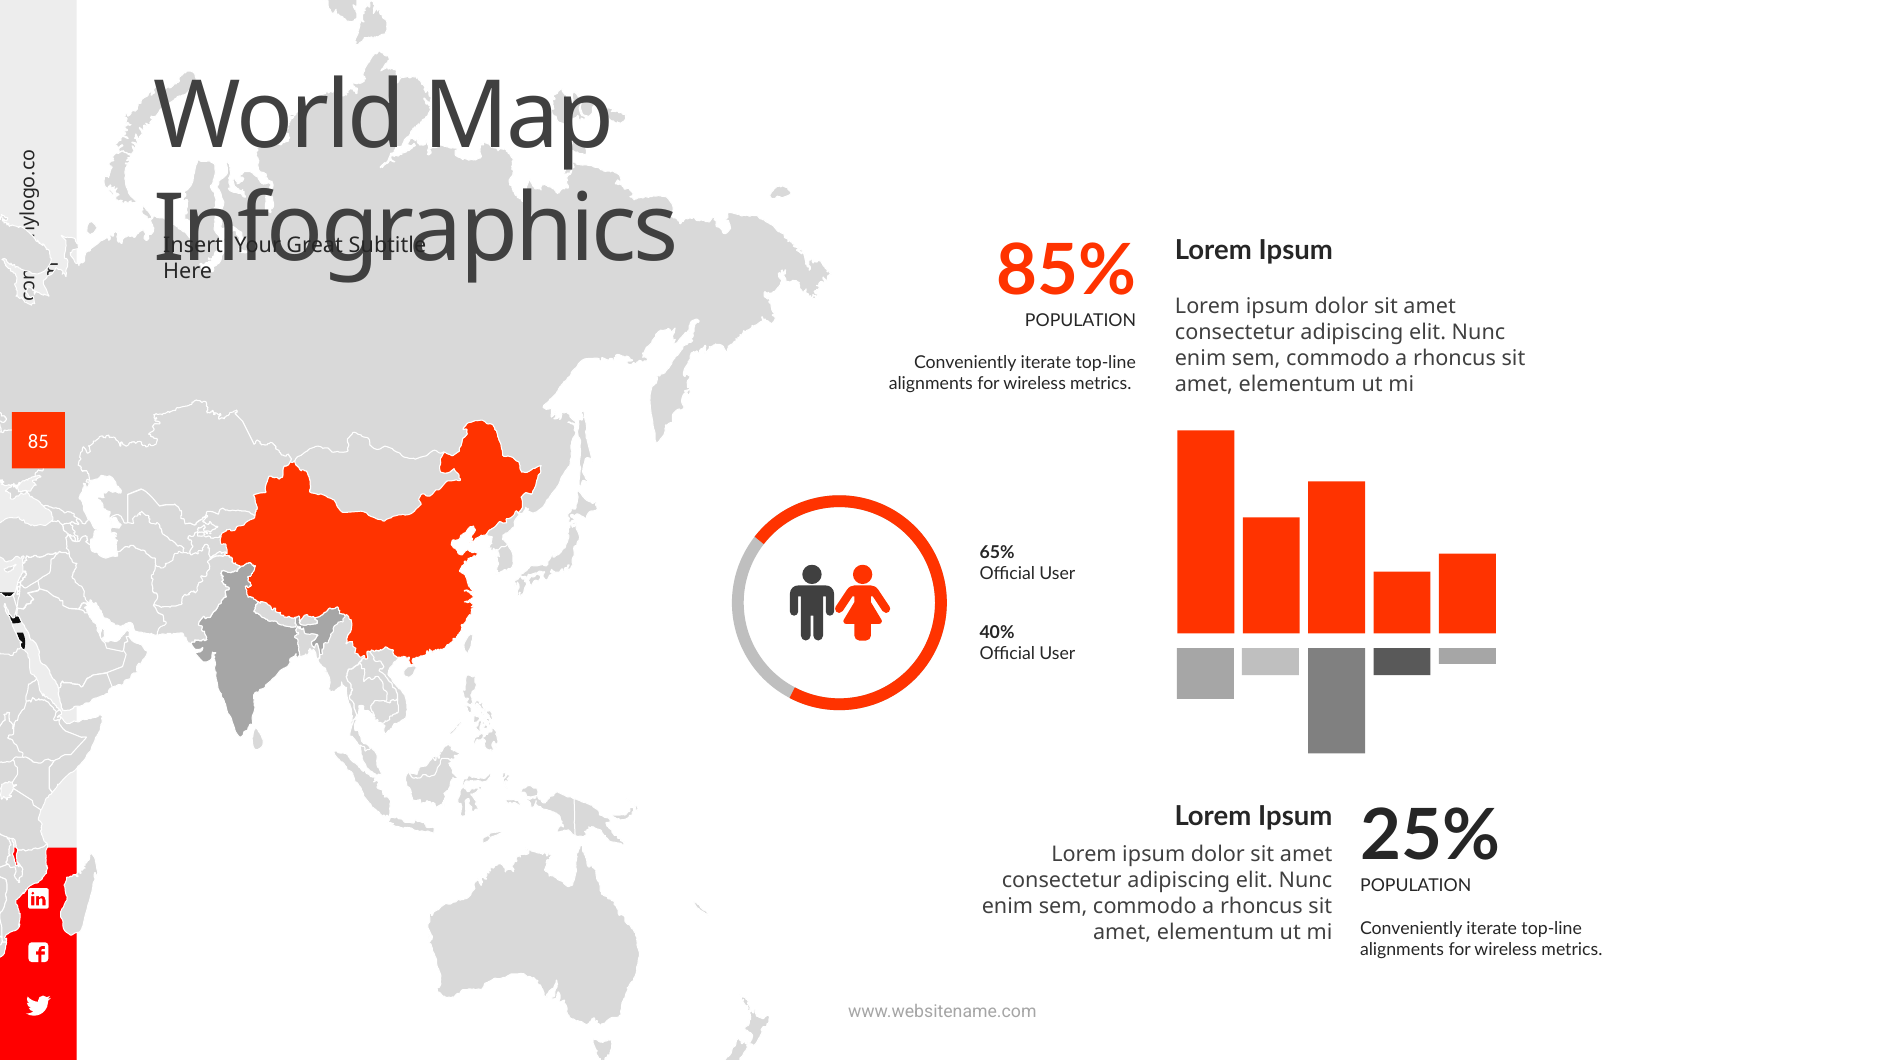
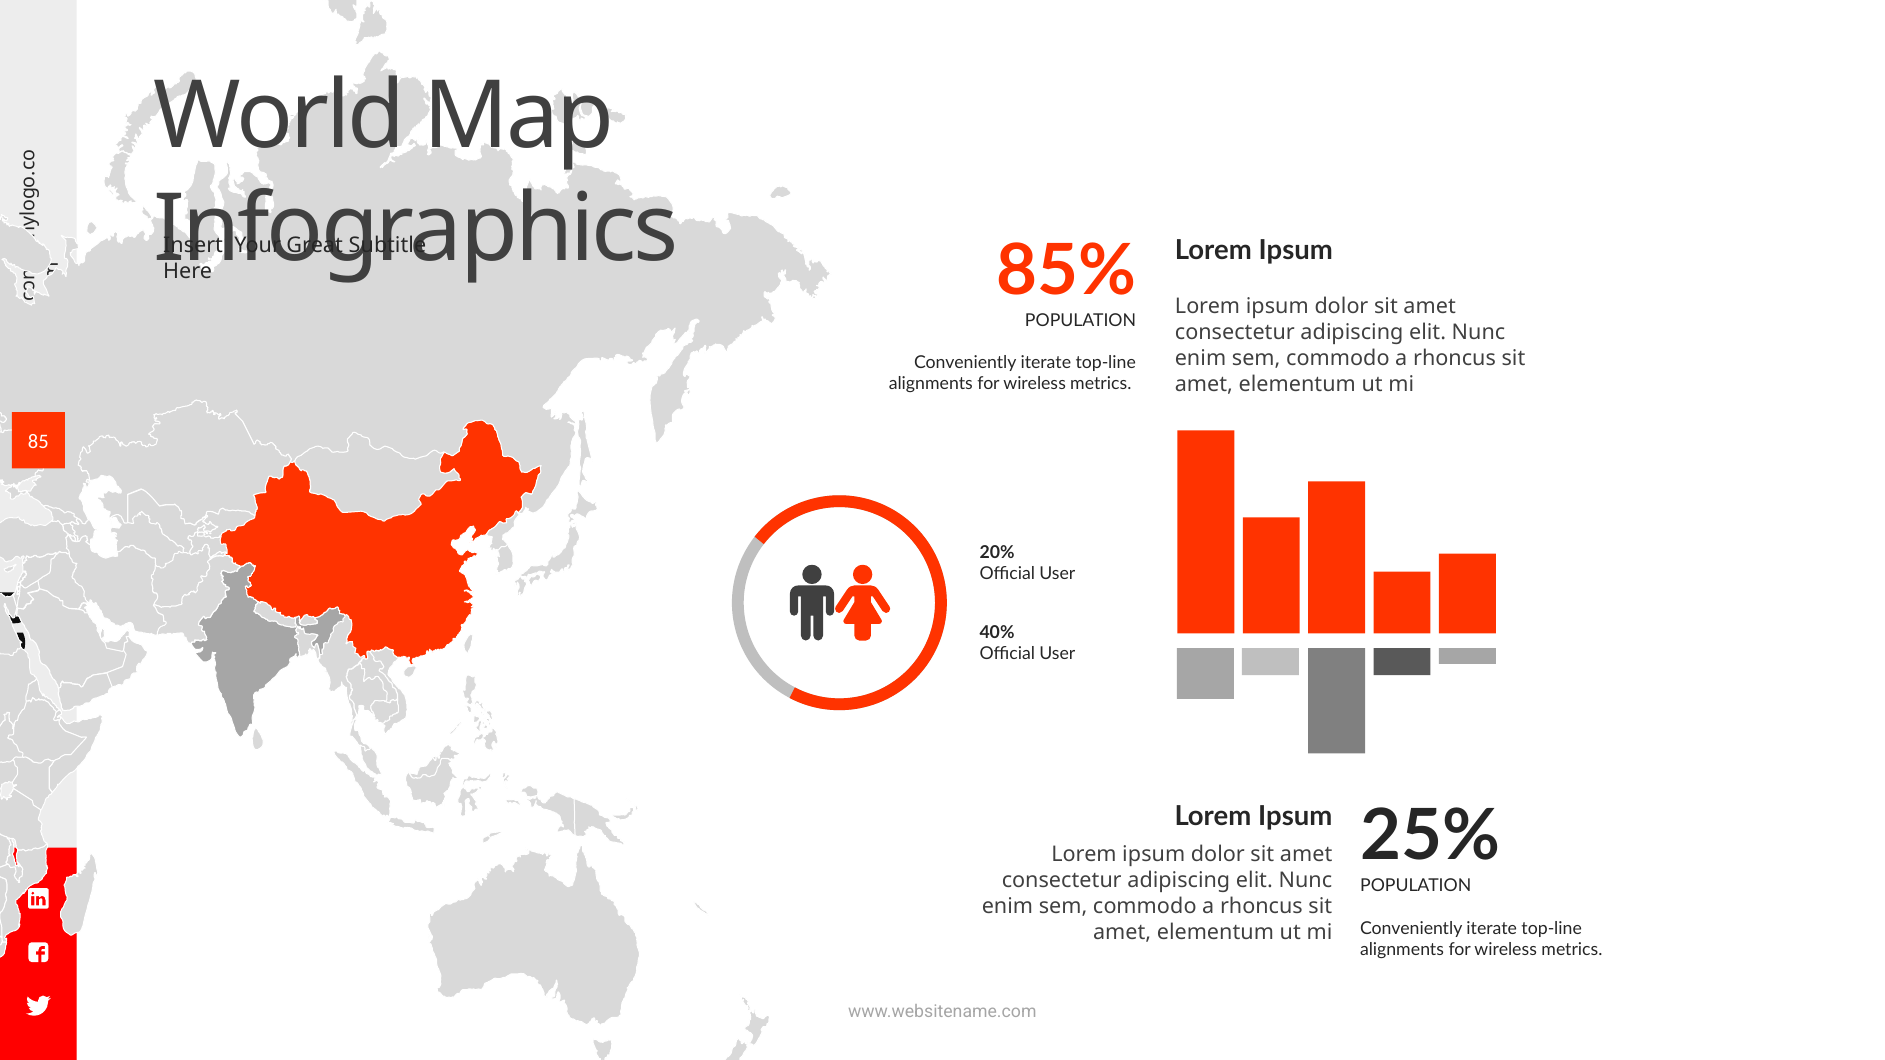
65%: 65% -> 20% (997, 553)
